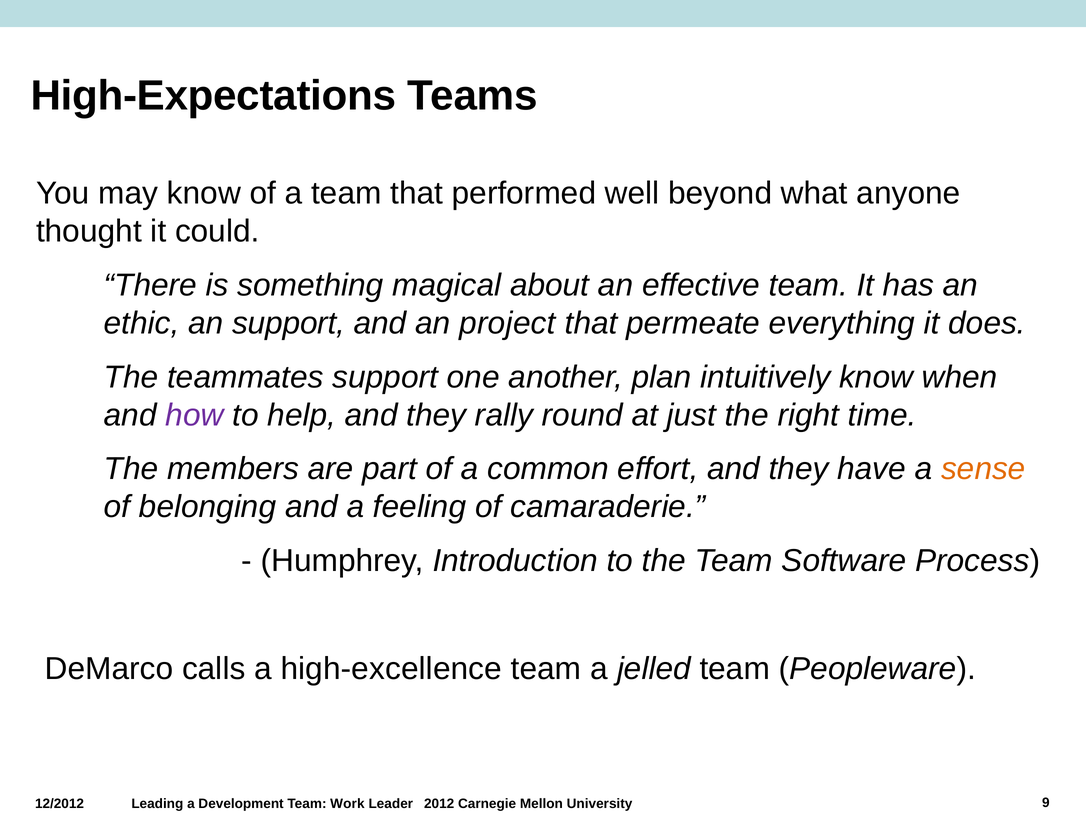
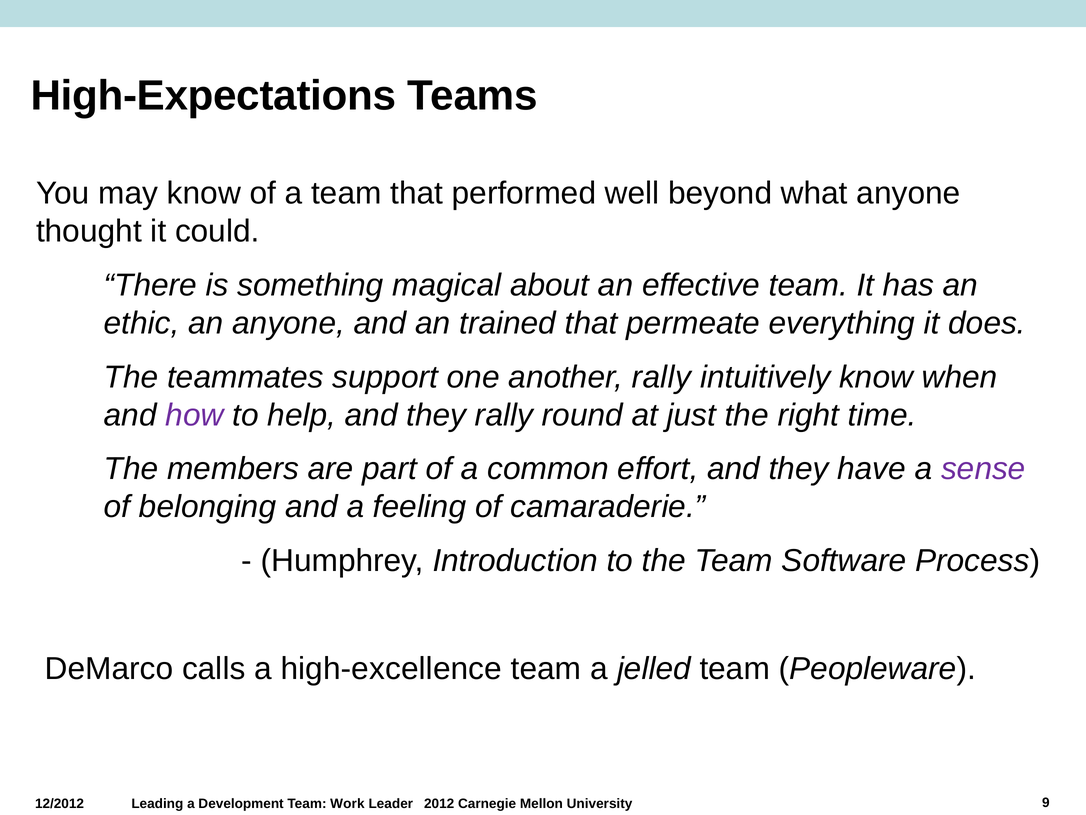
an support: support -> anyone (289, 323)
project: project -> trained (508, 323)
another plan: plan -> rally (661, 377)
sense colour: orange -> purple (983, 469)
